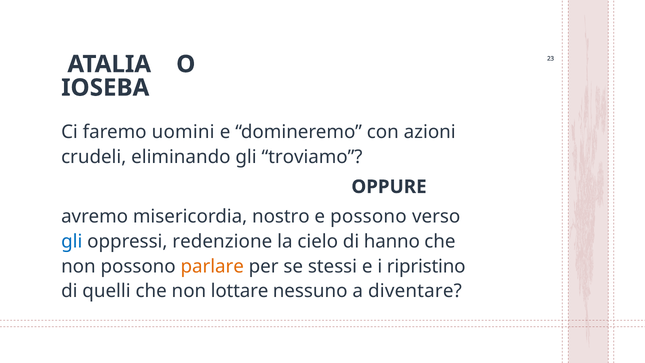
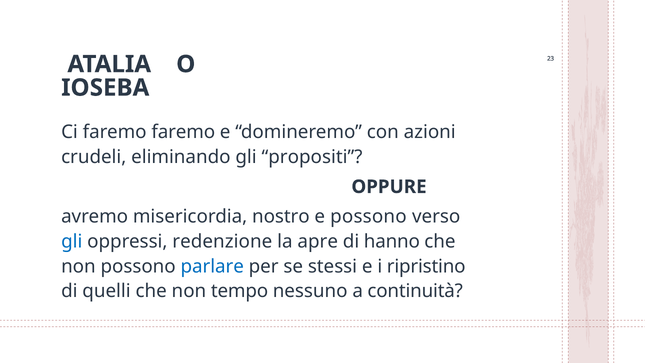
faremo uomini: uomini -> faremo (183, 132)
troviamo: troviamo -> propositi (312, 157)
cielo: cielo -> apre (318, 241)
parlare colour: orange -> blue (212, 266)
lottare: lottare -> tempo (240, 291)
diventare: diventare -> continuità (415, 291)
